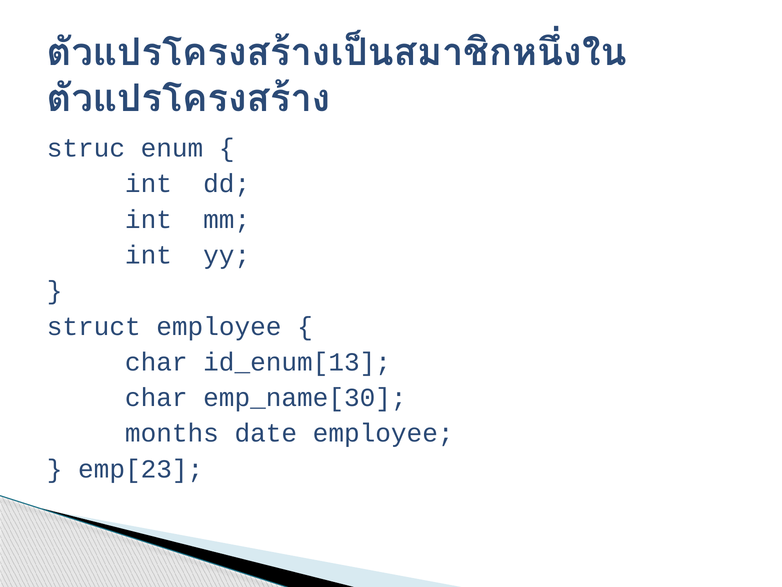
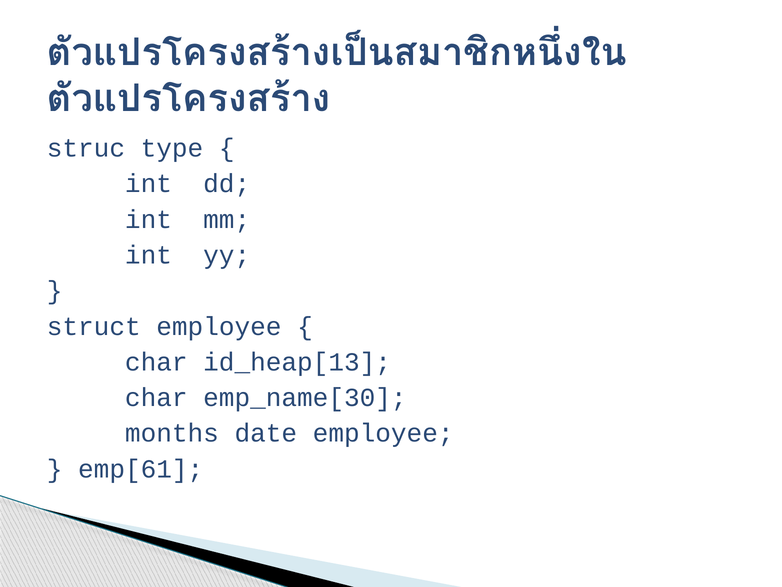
enum: enum -> type (172, 148)
id_enum[13: id_enum[13 -> id_heap[13 (297, 362)
emp[23: emp[23 -> emp[61 (141, 469)
